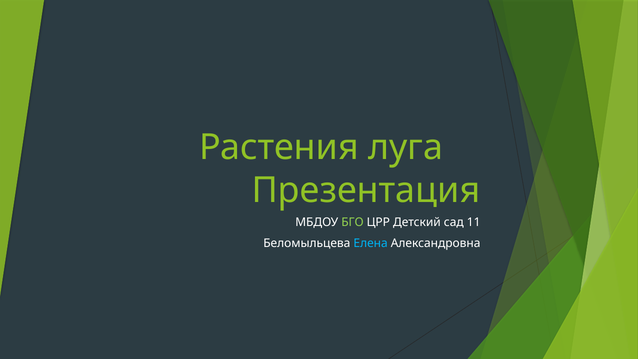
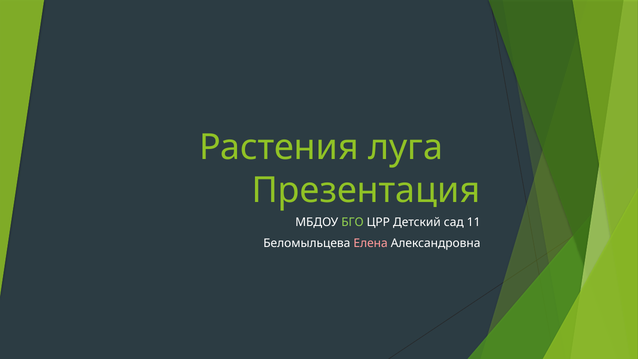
Елена colour: light blue -> pink (371, 243)
